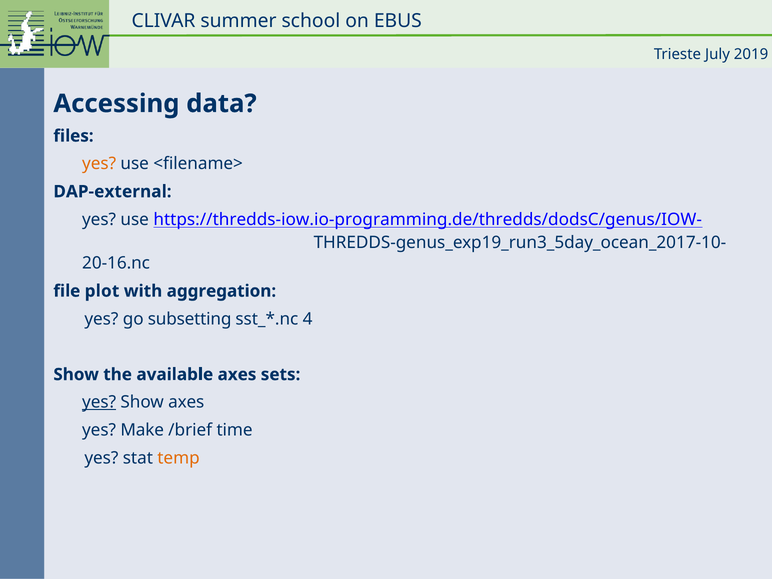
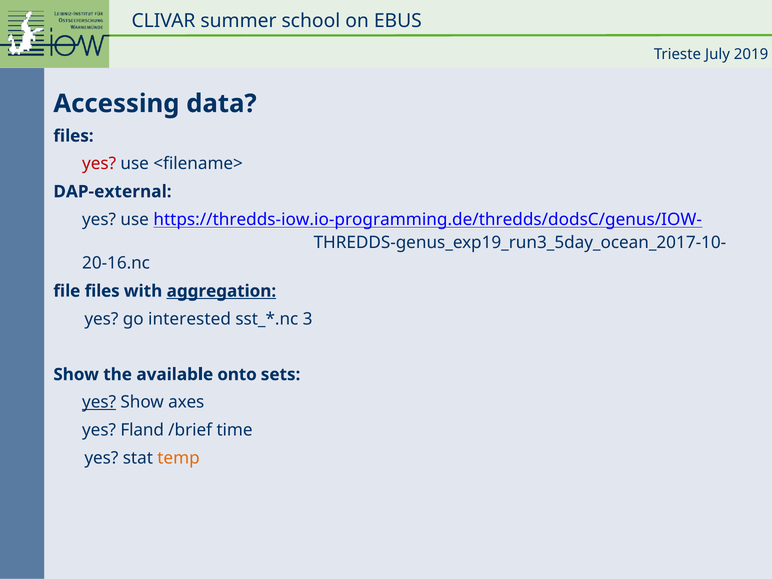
yes colour: orange -> red (99, 164)
file plot: plot -> files (102, 291)
aggregation underline: none -> present (221, 291)
subsetting: subsetting -> interested (190, 319)
4: 4 -> 3 (308, 319)
available axes: axes -> onto (237, 375)
Make: Make -> Fland (142, 430)
